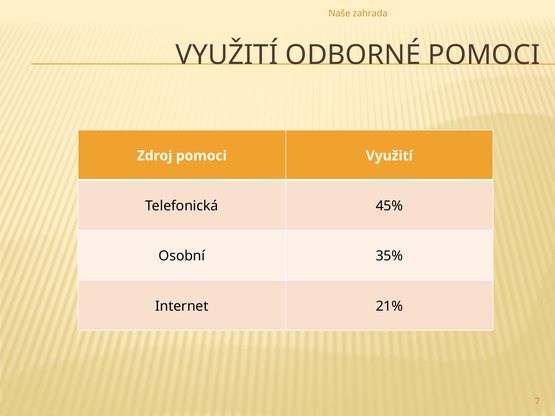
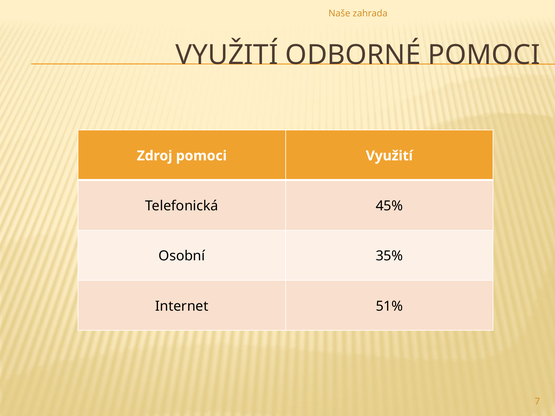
21%: 21% -> 51% (389, 306)
